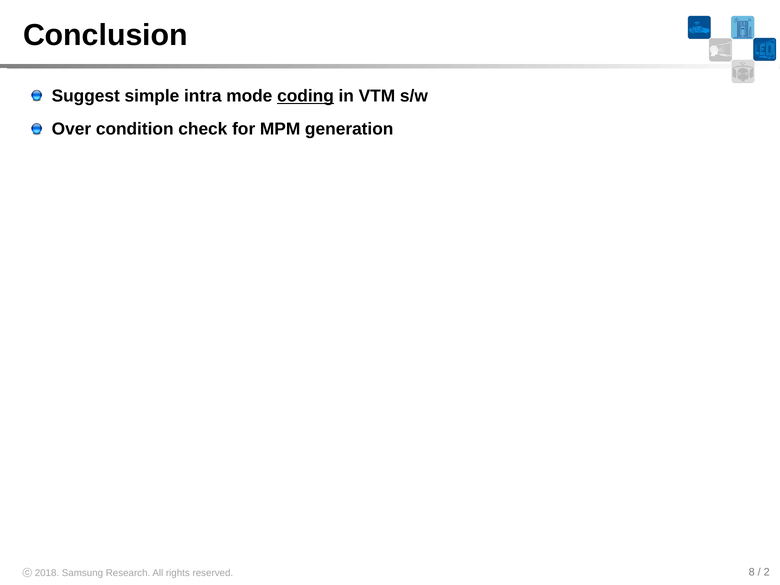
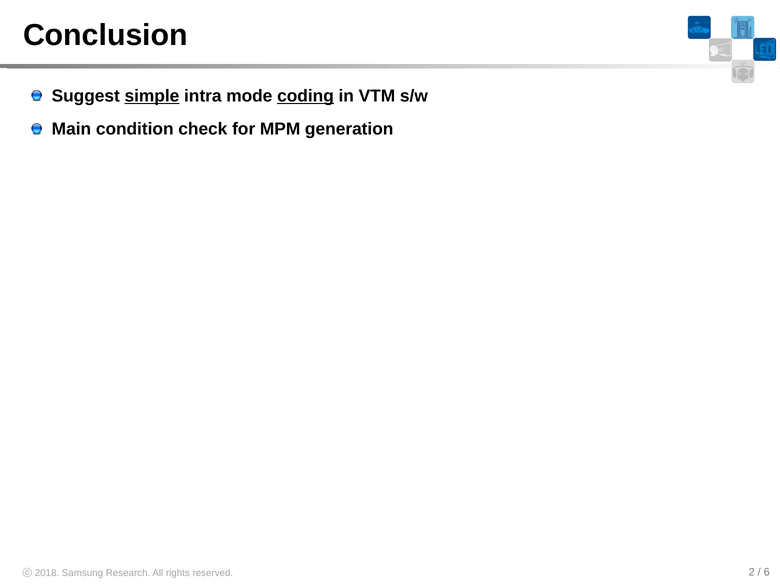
simple underline: none -> present (152, 96)
Over: Over -> Main (71, 129)
8: 8 -> 2 (752, 572)
2: 2 -> 6 (767, 572)
